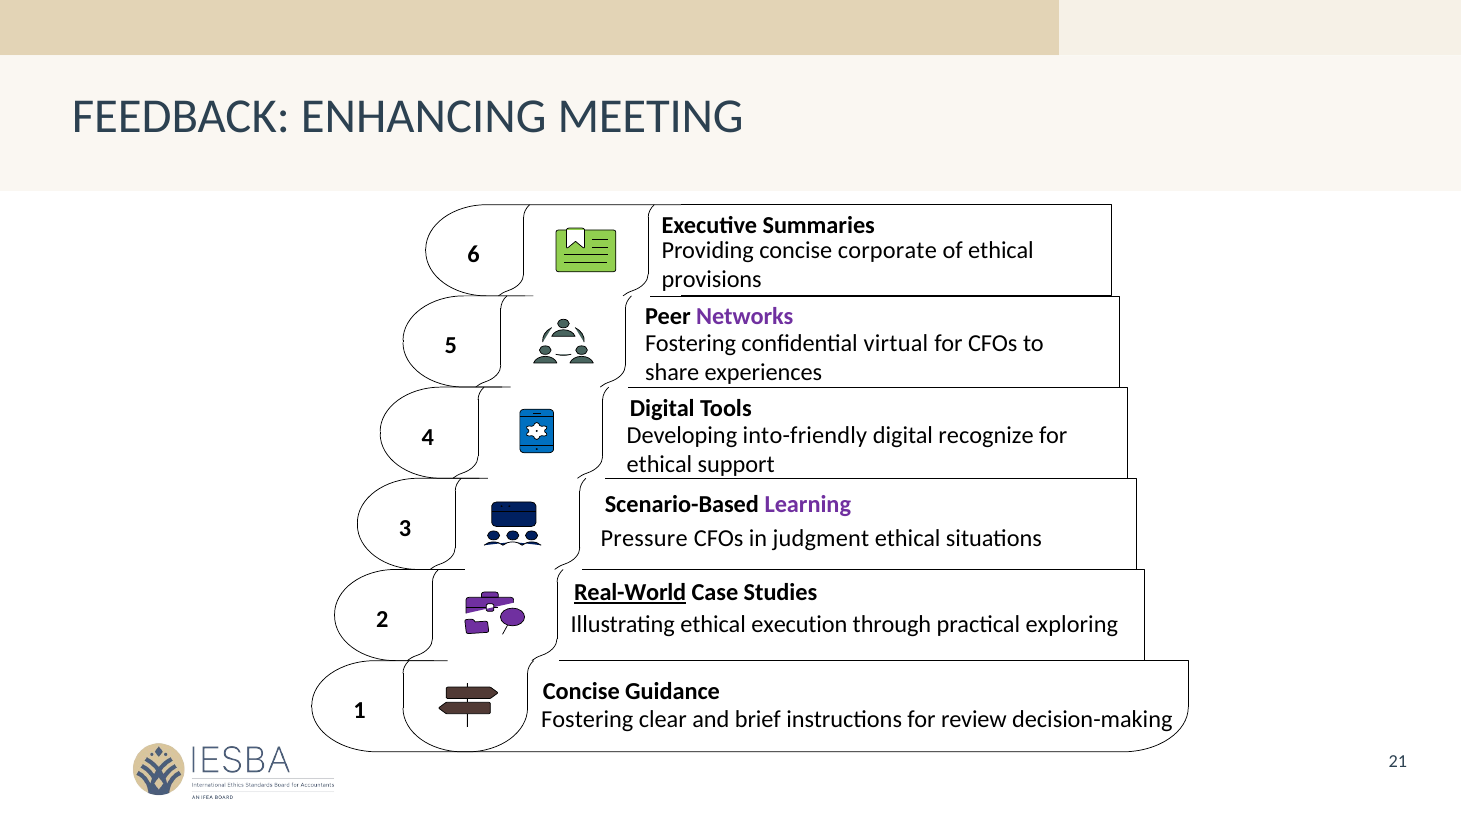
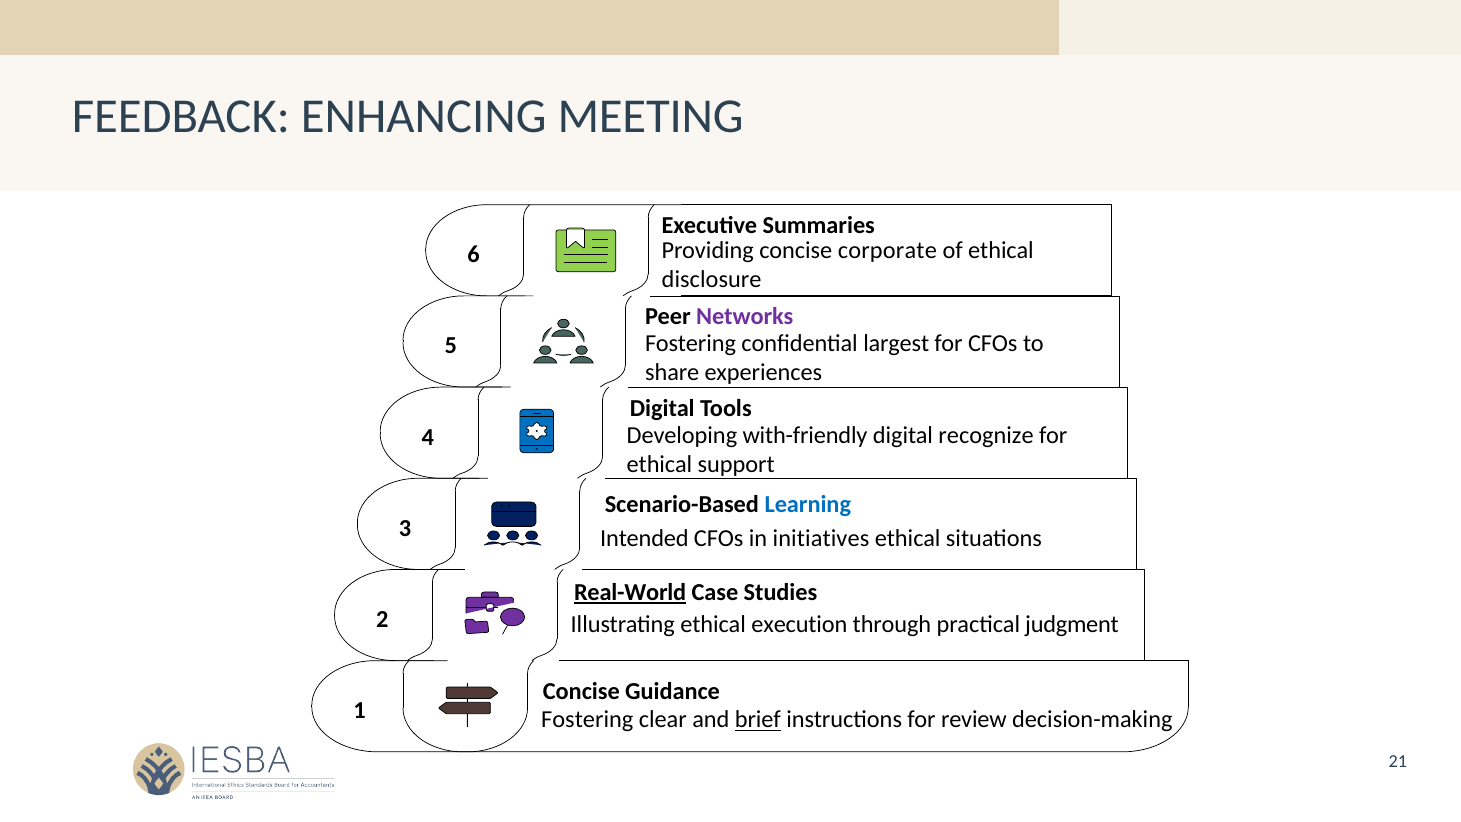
provisions: provisions -> disclosure (712, 280)
virtual: virtual -> largest (896, 343)
into-friendly: into-friendly -> with-friendly (805, 435)
Learning colour: purple -> blue (808, 504)
Pressure: Pressure -> Intended (644, 538)
judgment: judgment -> initiatives (821, 538)
exploring: exploring -> judgment (1072, 625)
brief underline: none -> present (758, 720)
